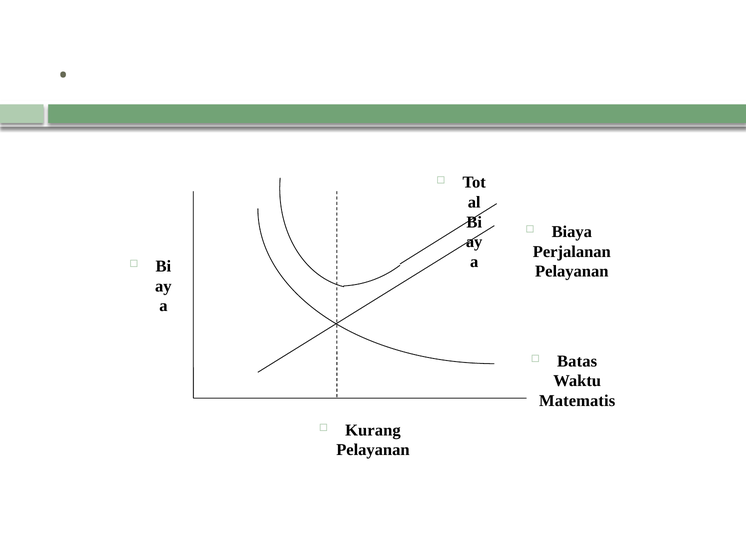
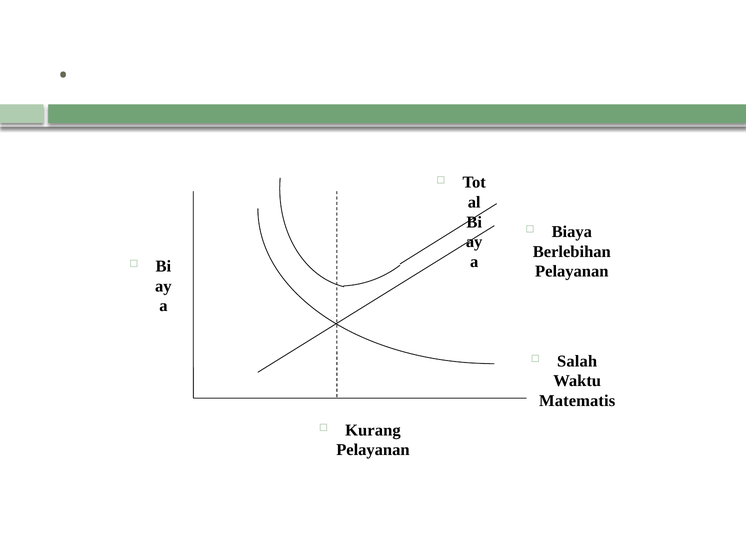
Perjalanan: Perjalanan -> Berlebihan (572, 252)
Batas: Batas -> Salah (577, 361)
